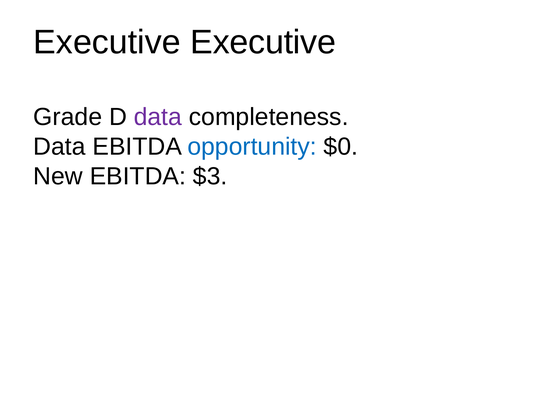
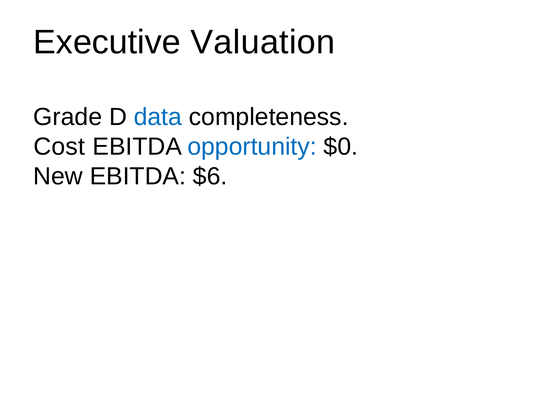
Executive Executive: Executive -> Valuation (263, 42)
data colour: purple -> blue (158, 117)
Data: Data -> Cost (59, 147)
$3: $3 -> $6 (210, 176)
